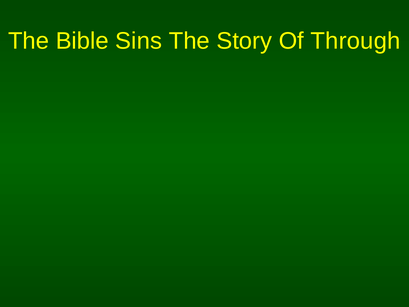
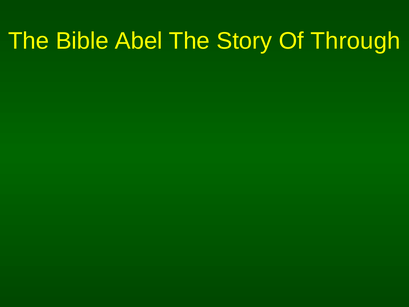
Sins: Sins -> Abel (139, 41)
